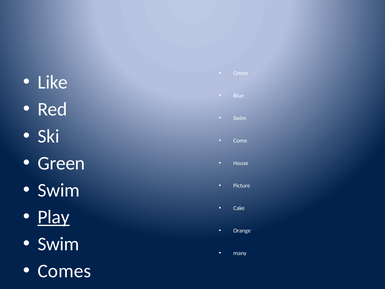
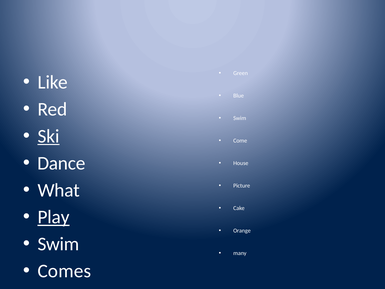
Ski underline: none -> present (49, 136)
Green: Green -> Dance (61, 163)
Swim: Swim -> What (59, 190)
